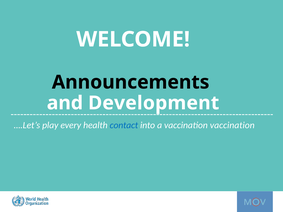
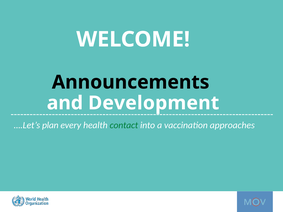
play: play -> plan (50, 125)
contact colour: blue -> green (124, 125)
vaccination vaccination: vaccination -> approaches (232, 125)
